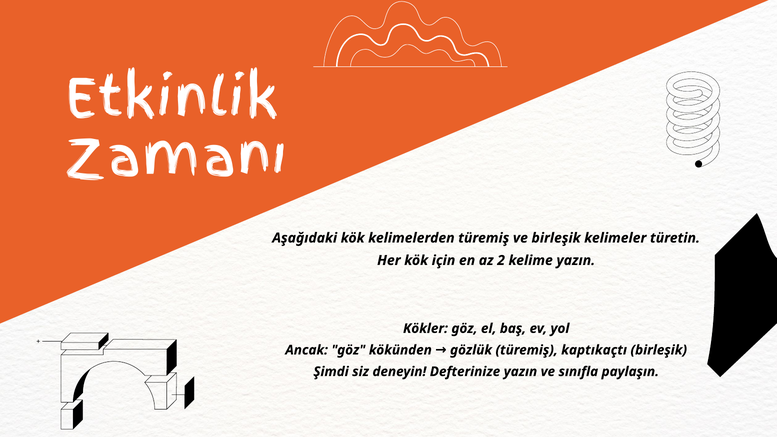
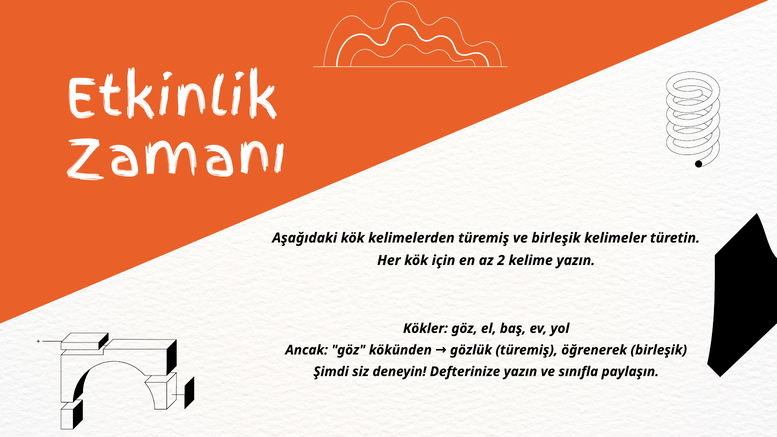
kaptıkaçtı: kaptıkaçtı -> öğrenerek (594, 350)
